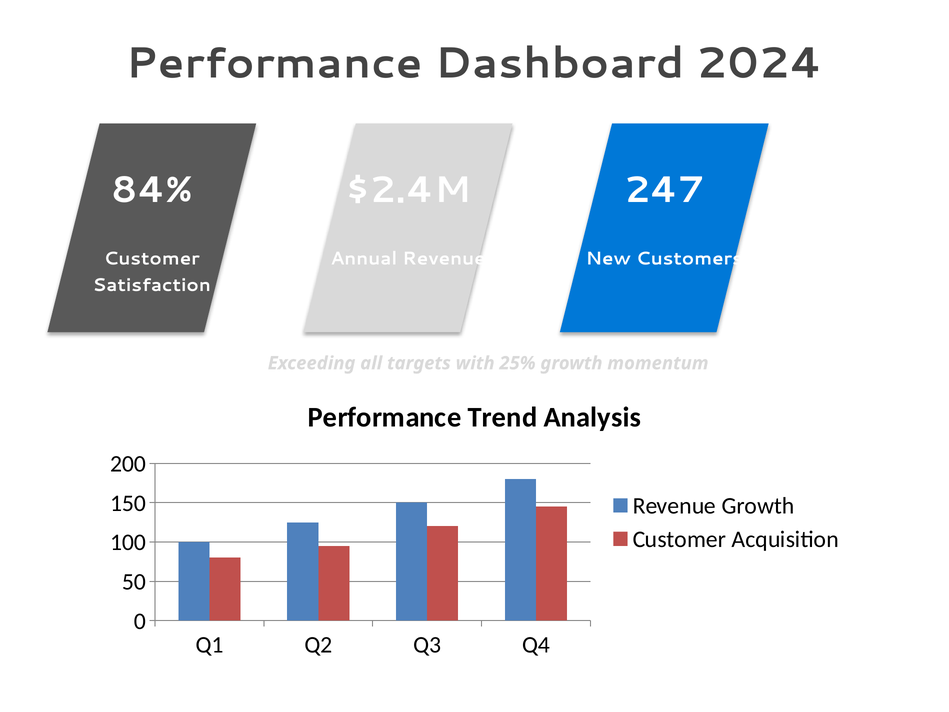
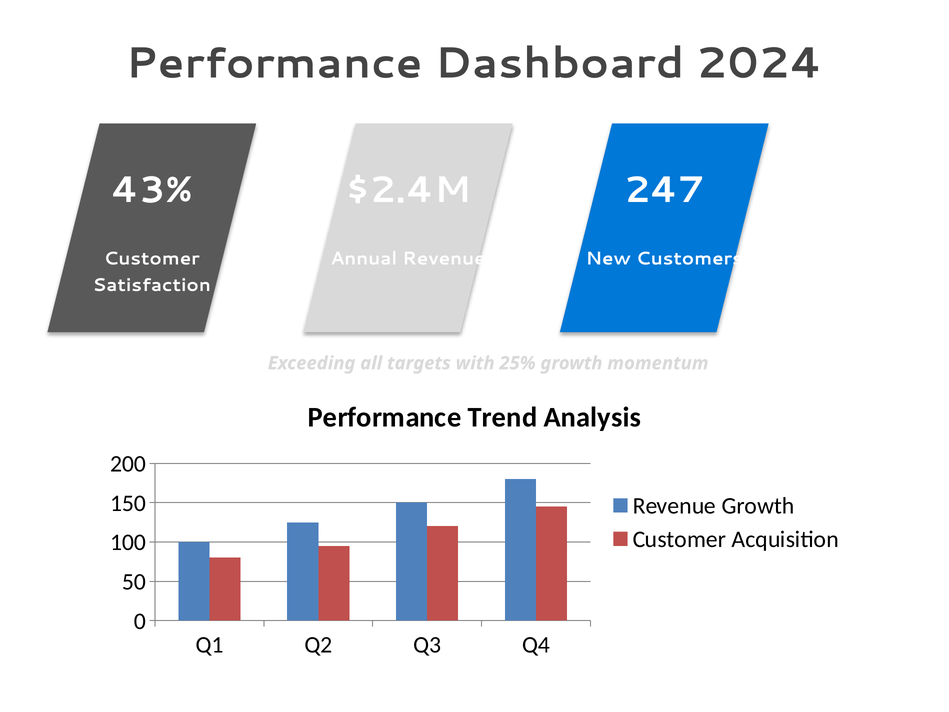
84%: 84% -> 43% (152, 190)
